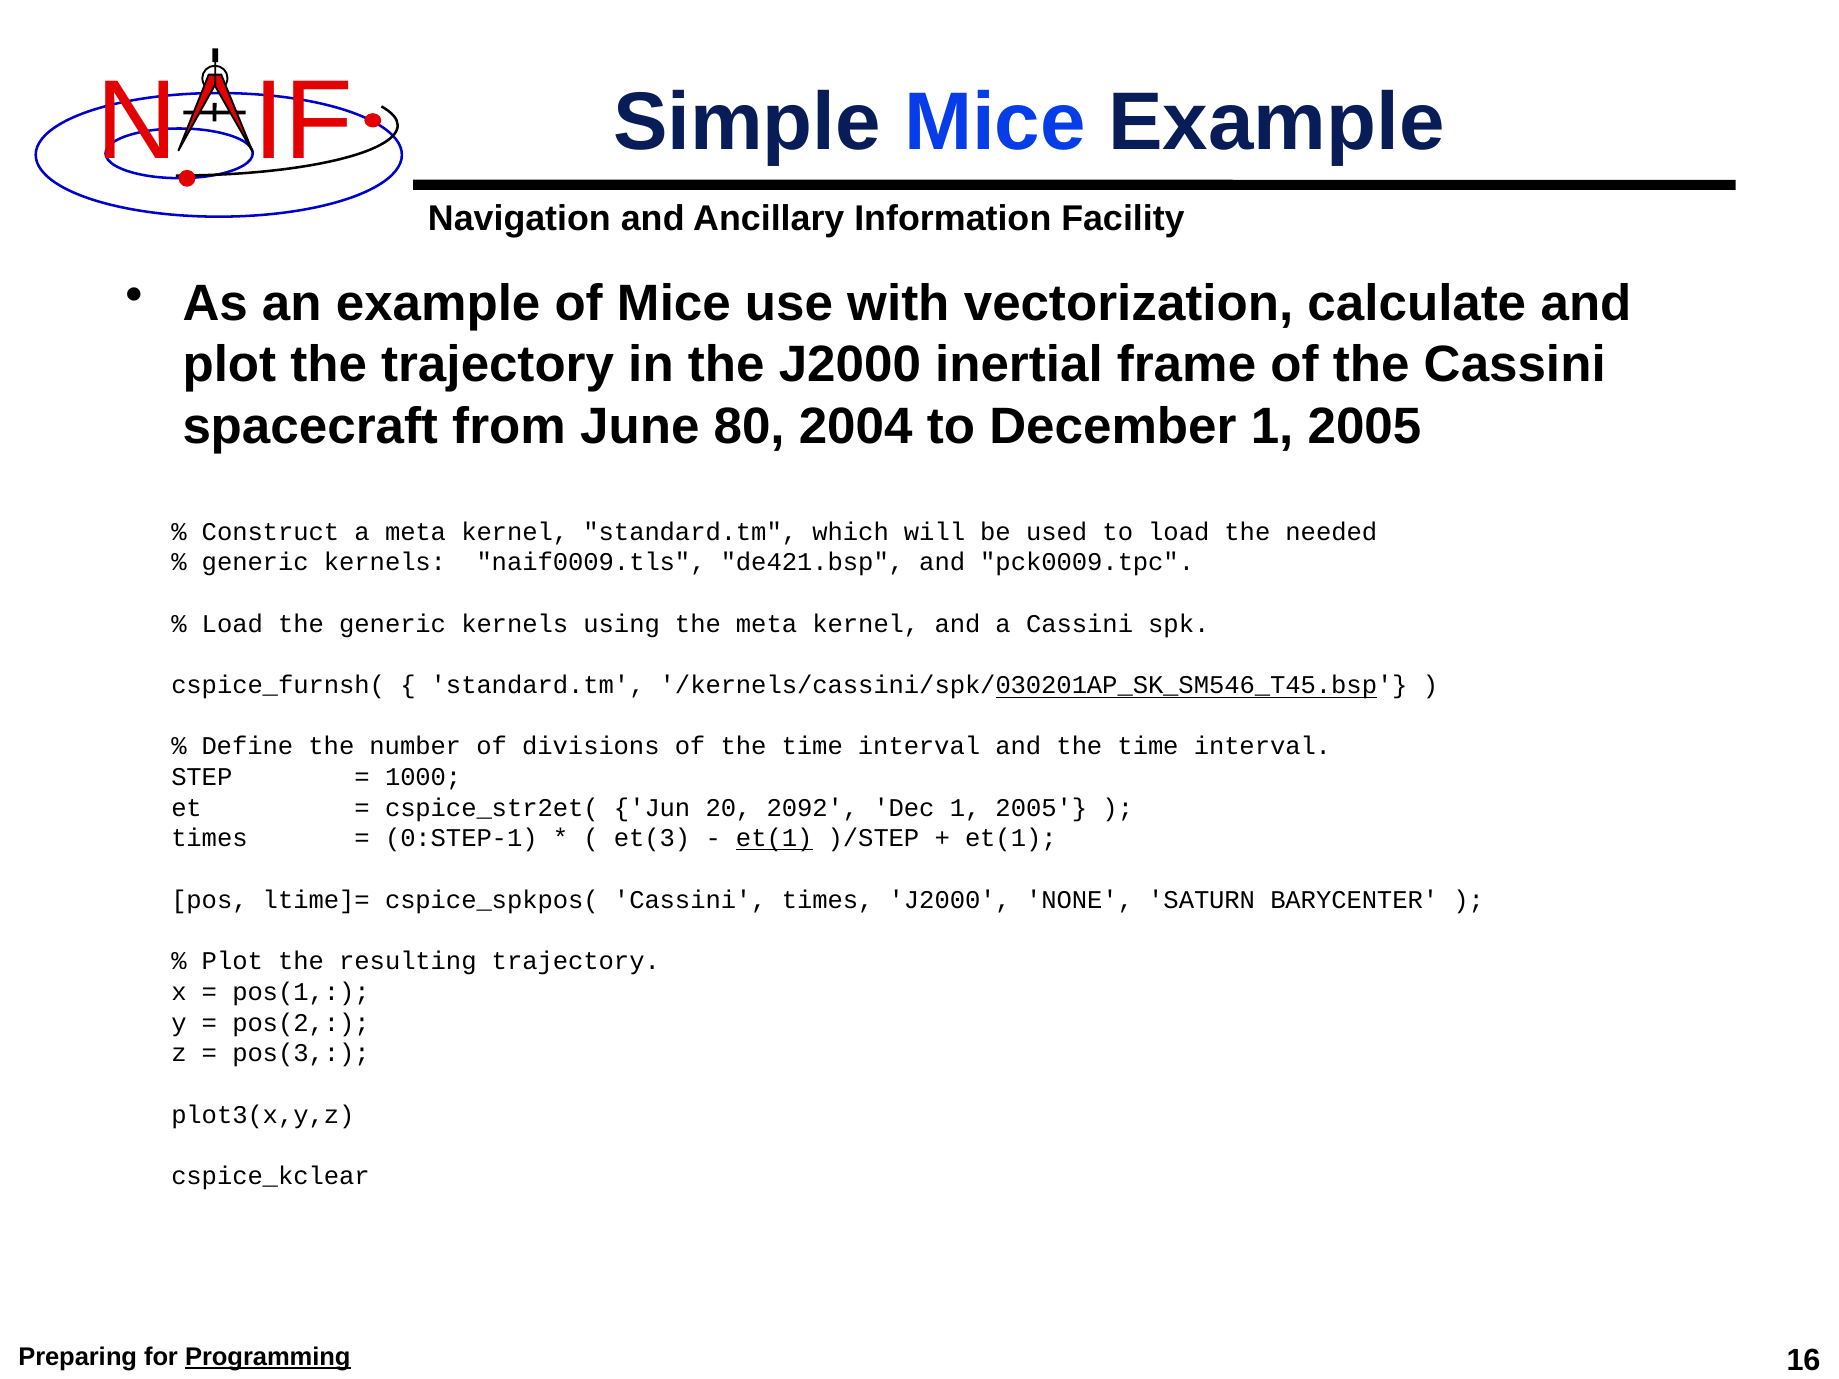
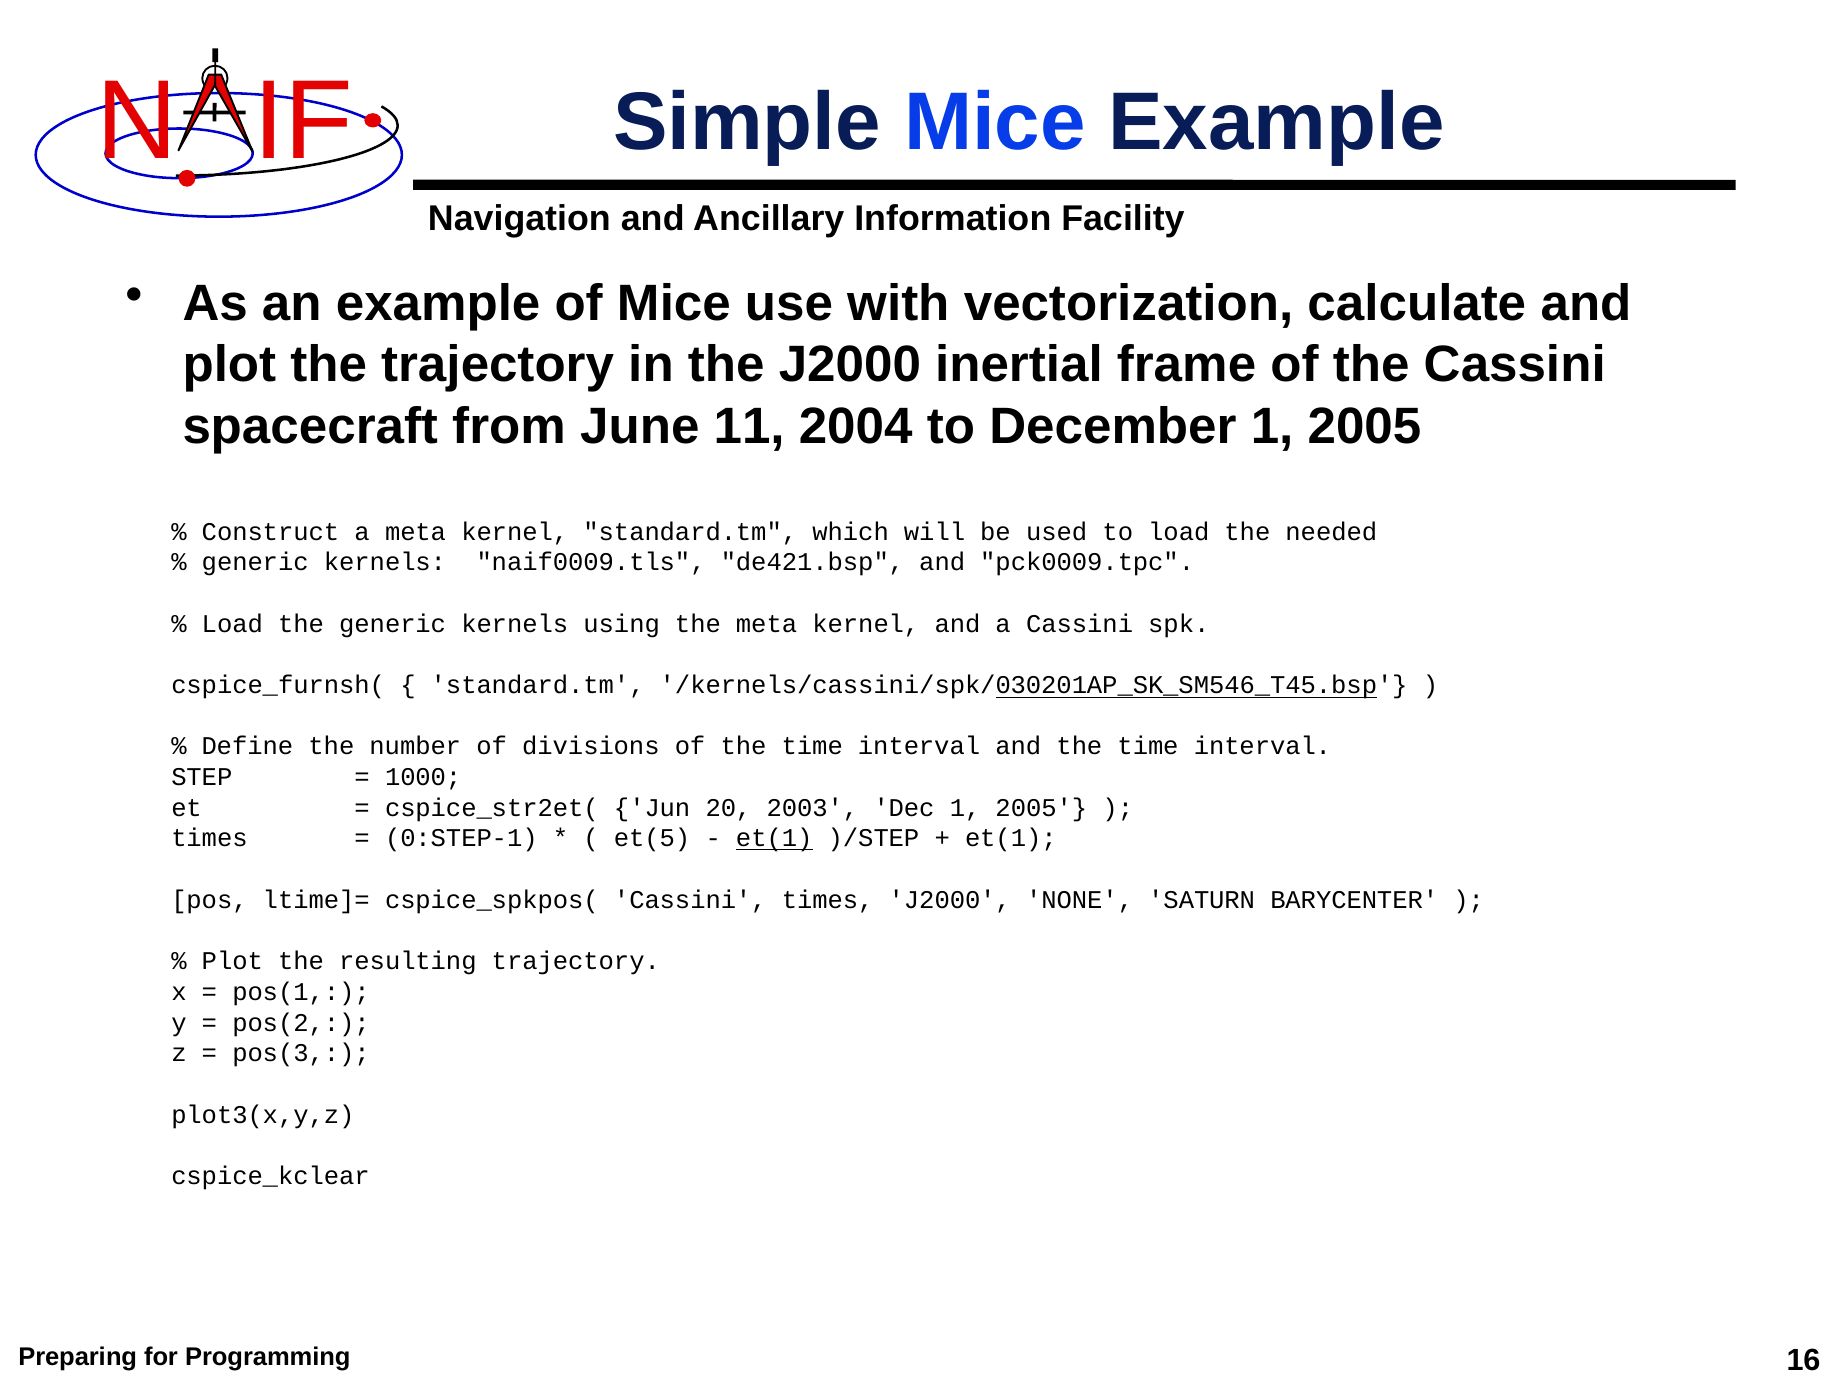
80: 80 -> 11 (749, 426)
2092: 2092 -> 2003 (812, 808)
et(3: et(3 -> et(5 (652, 839)
Programming underline: present -> none (268, 1357)
